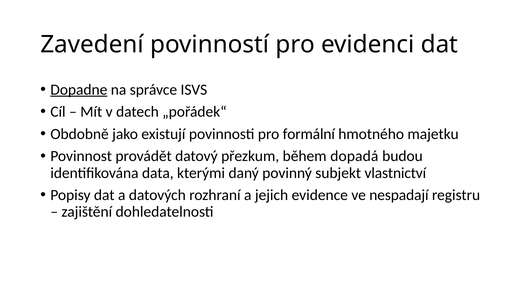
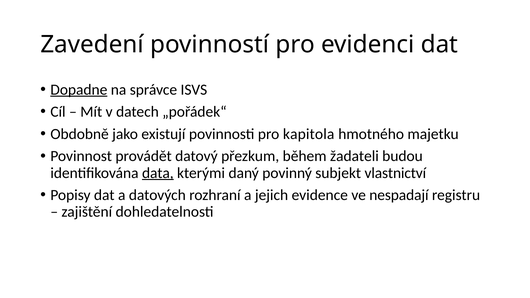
formální: formální -> kapitola (309, 134)
dopadá: dopadá -> žadateli (354, 156)
data underline: none -> present (158, 173)
